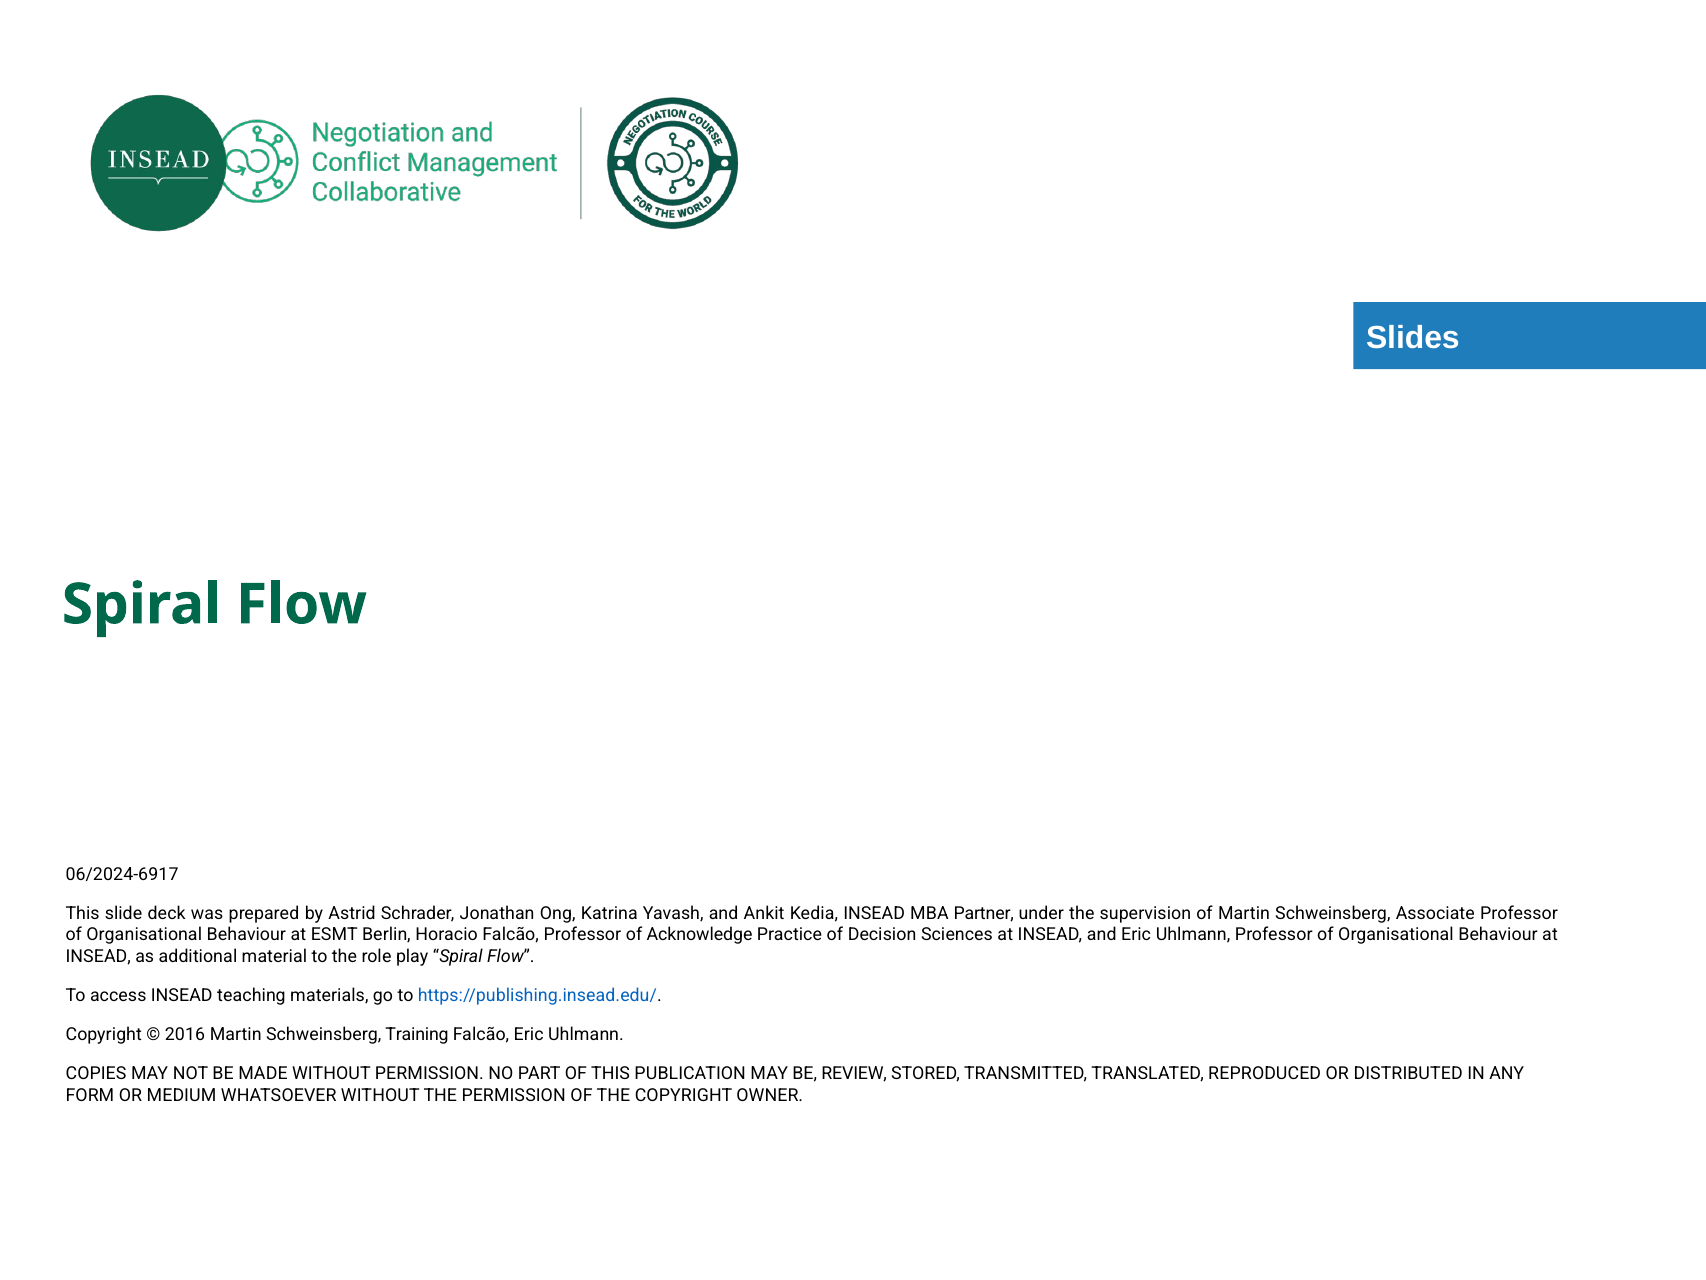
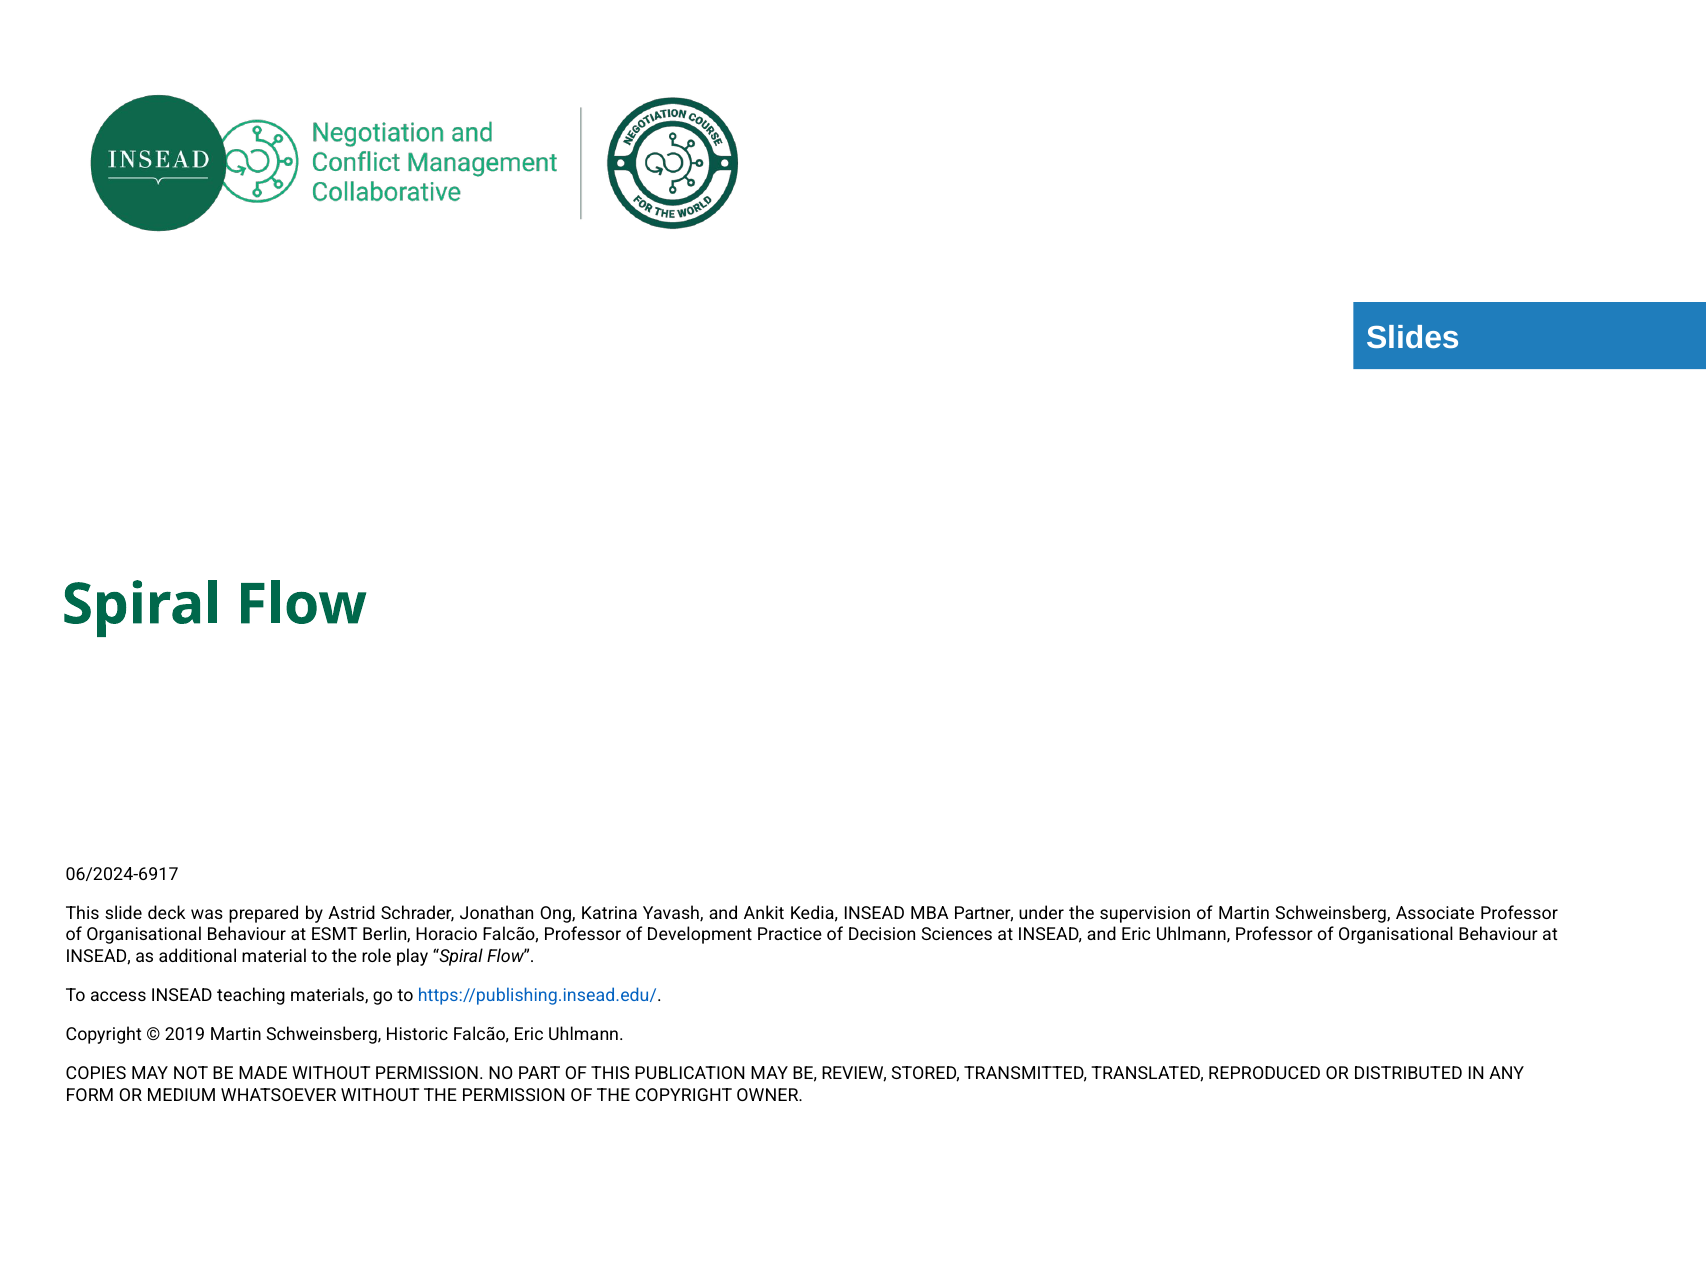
Acknowledge: Acknowledge -> Development (699, 935)
2016: 2016 -> 2019 (185, 1034)
Training: Training -> Historic (417, 1034)
